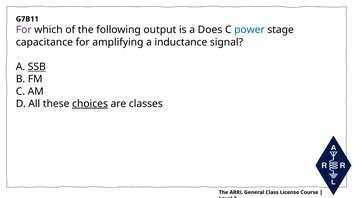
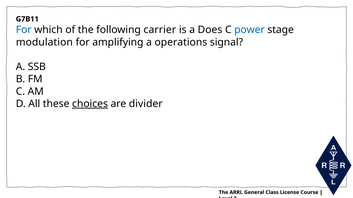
For colour: purple -> blue (24, 30)
output: output -> carrier (160, 30)
capacitance: capacitance -> modulation (44, 42)
inductance: inductance -> operations (181, 42)
SSB underline: present -> none (37, 67)
classes: classes -> divider (146, 104)
